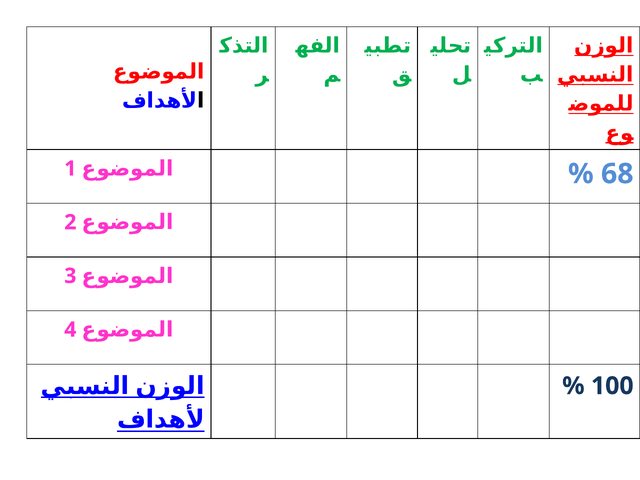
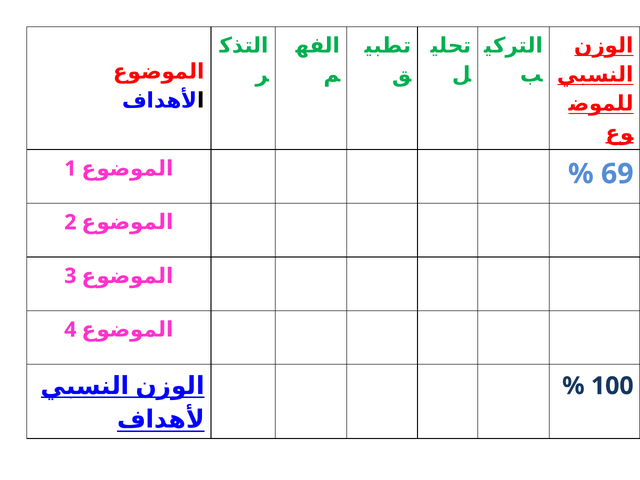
68: 68 -> 69 (617, 174)
